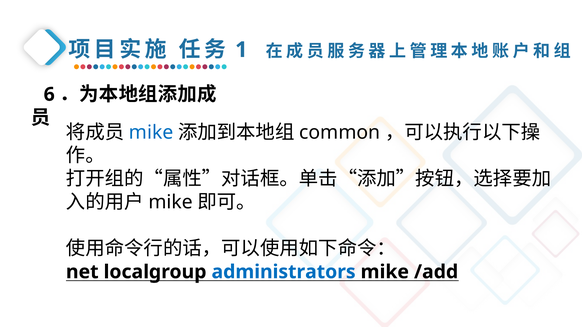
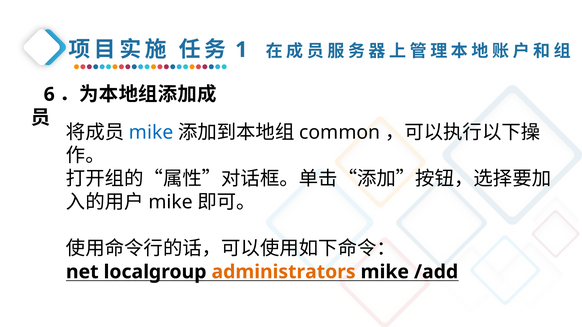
administrators colour: blue -> orange (284, 272)
